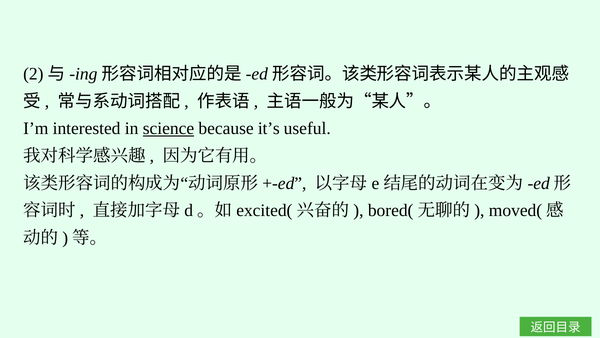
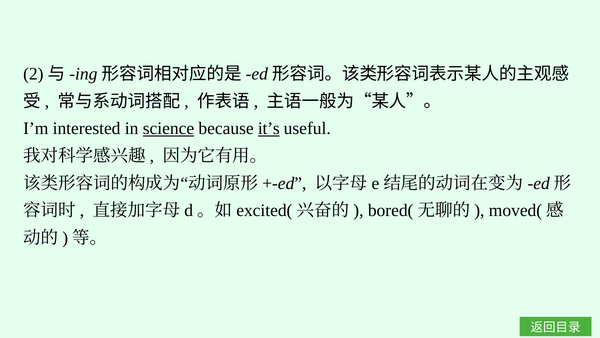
it’s underline: none -> present (269, 128)
